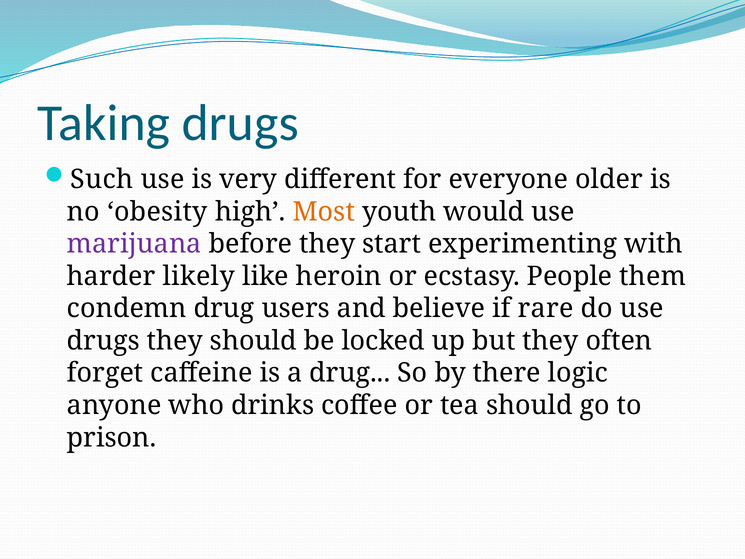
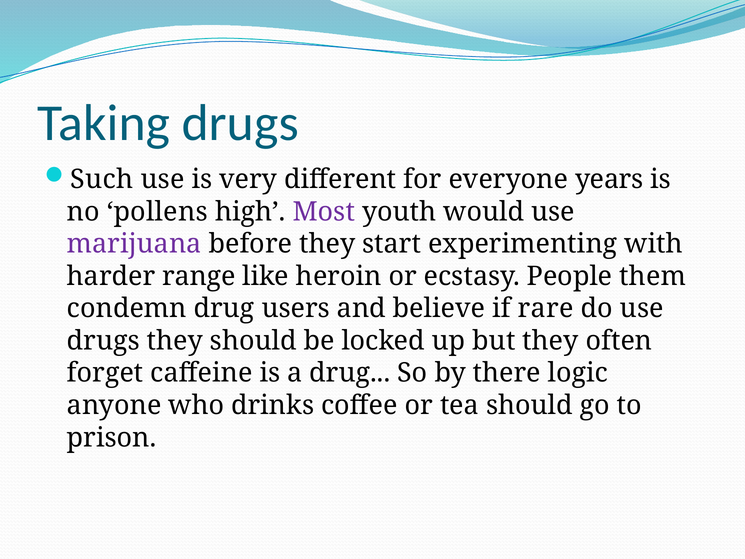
older: older -> years (609, 179)
obesity: obesity -> pollens (157, 212)
Most colour: orange -> purple (324, 212)
likely: likely -> range (199, 276)
